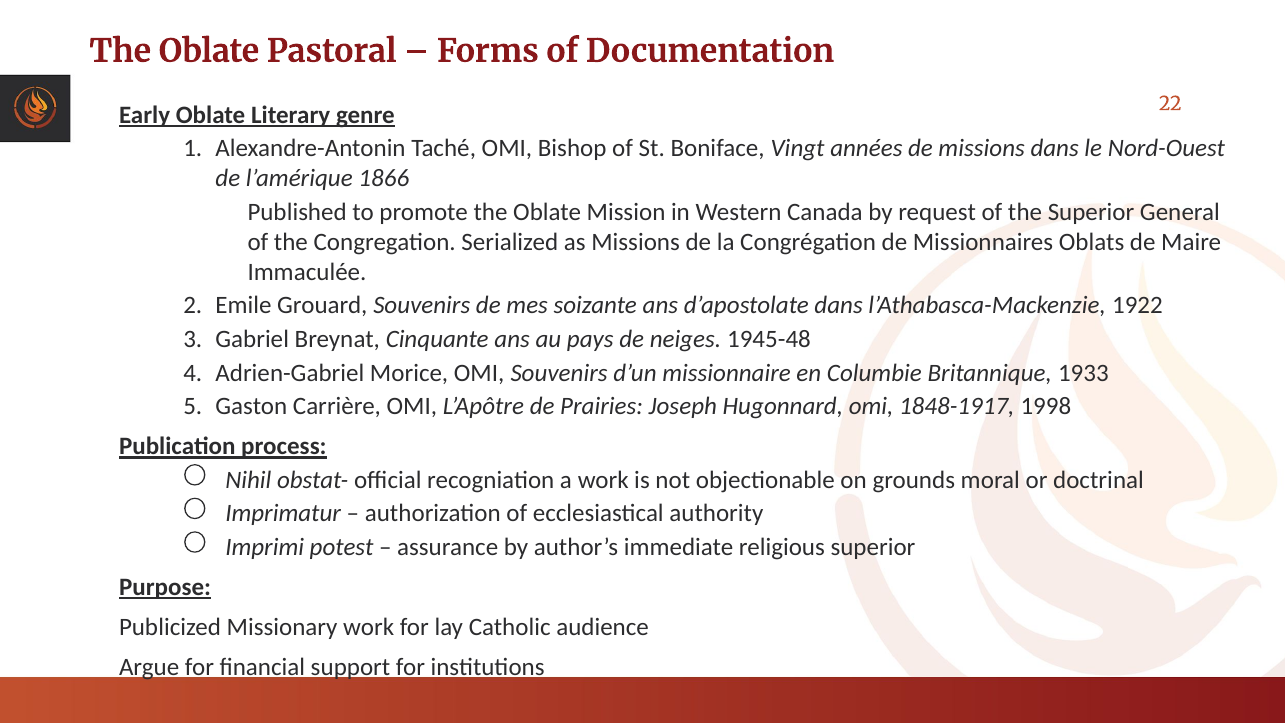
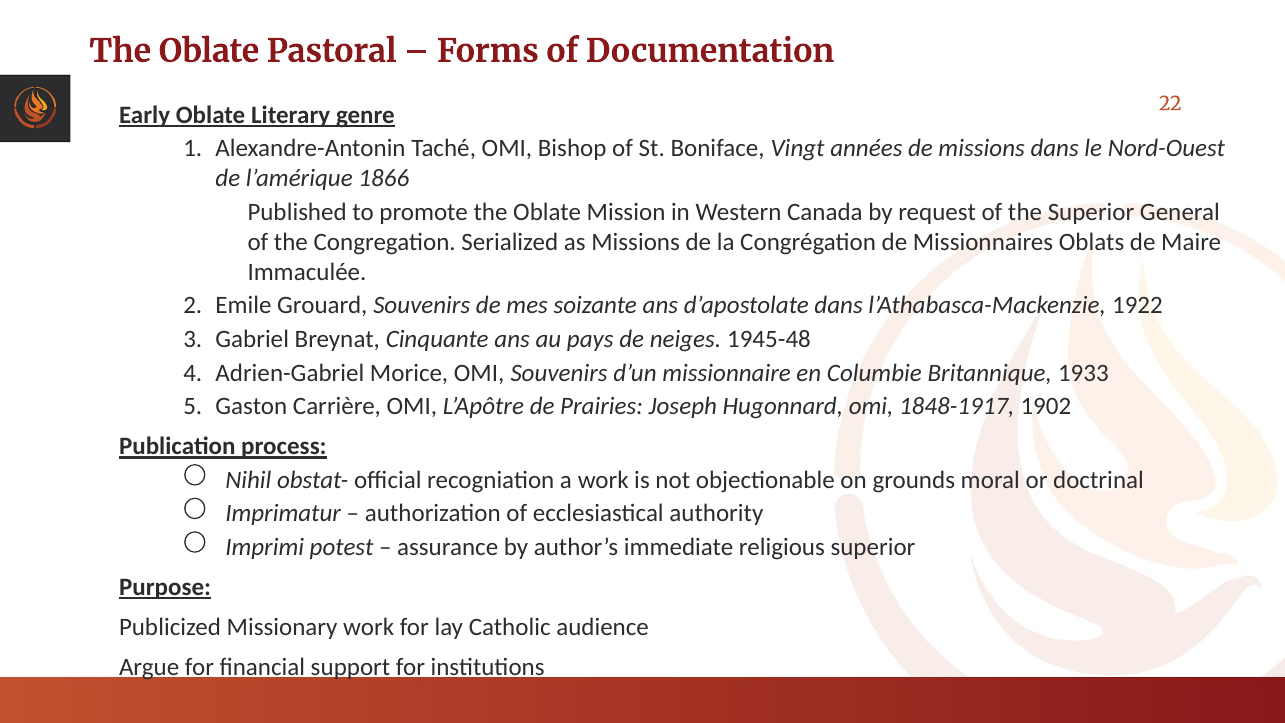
1998: 1998 -> 1902 (1046, 406)
